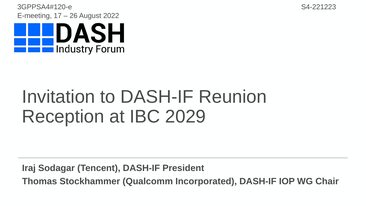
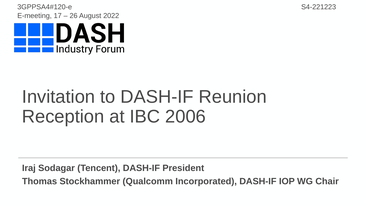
2029: 2029 -> 2006 (186, 117)
